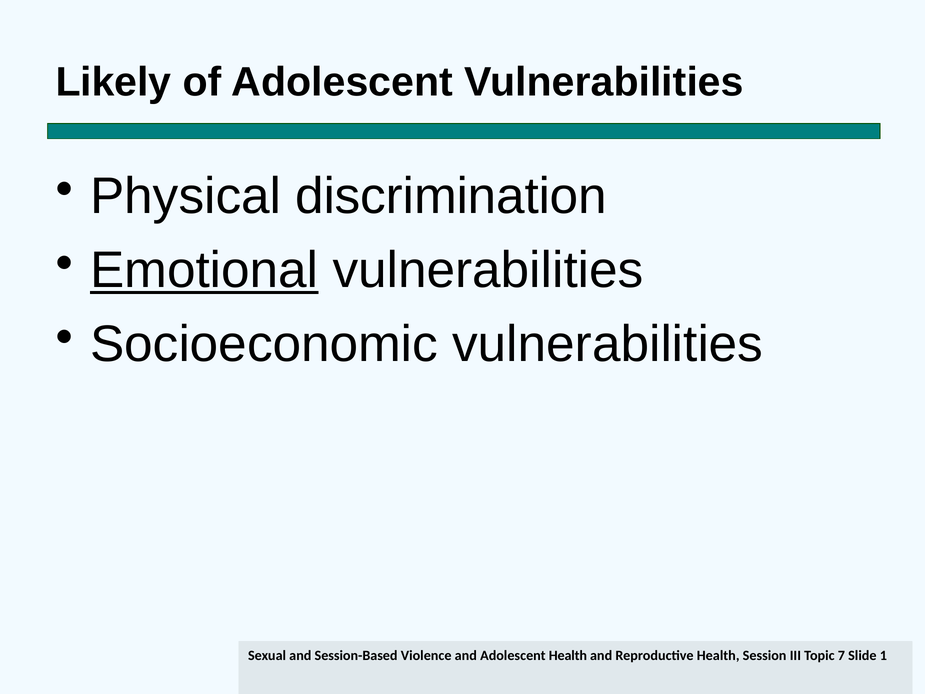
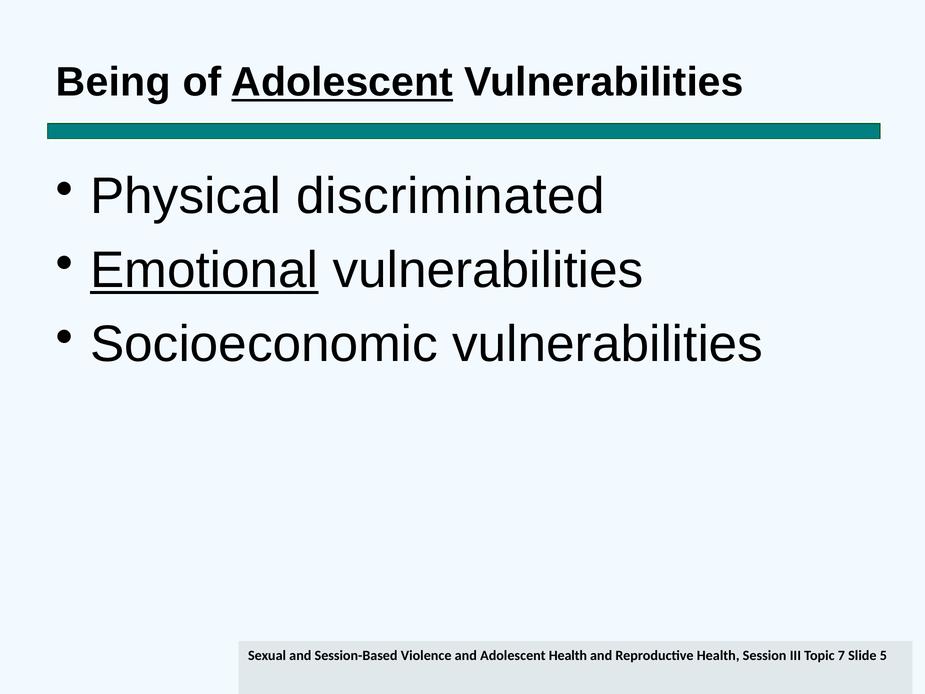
Likely: Likely -> Being (113, 82)
Adolescent underline: none -> present (342, 82)
discrimination: discrimination -> discriminated (451, 196)
1: 1 -> 5 (883, 655)
